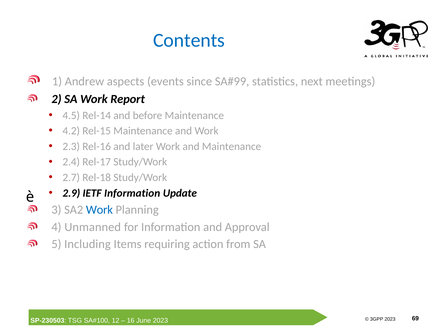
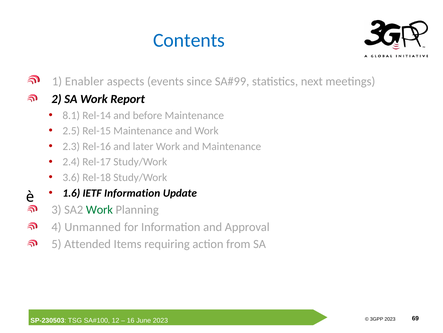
Andrew: Andrew -> Enabler (84, 81)
4.5: 4.5 -> 8.1 (71, 115)
4.2: 4.2 -> 2.5 (71, 131)
2.7: 2.7 -> 3.6 (71, 177)
2.9: 2.9 -> 1.6 (71, 193)
Work colour: blue -> green (99, 209)
Including: Including -> Attended (88, 244)
